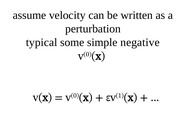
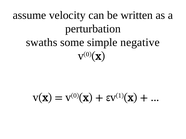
typical: typical -> swaths (42, 43)
